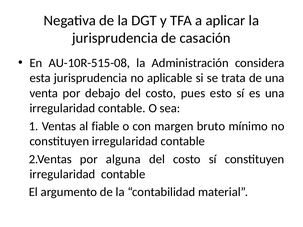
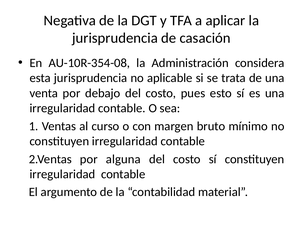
AU-10R-515-08: AU-10R-515-08 -> AU-10R-354-08 (89, 63)
fiable: fiable -> curso (106, 126)
